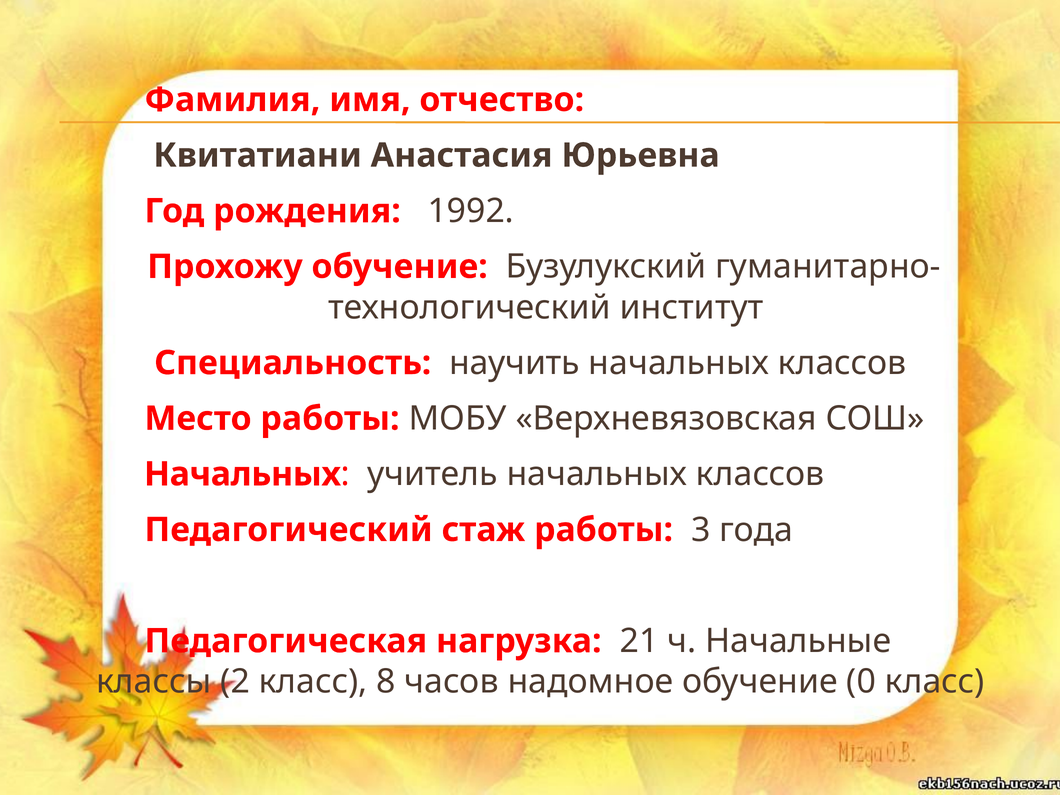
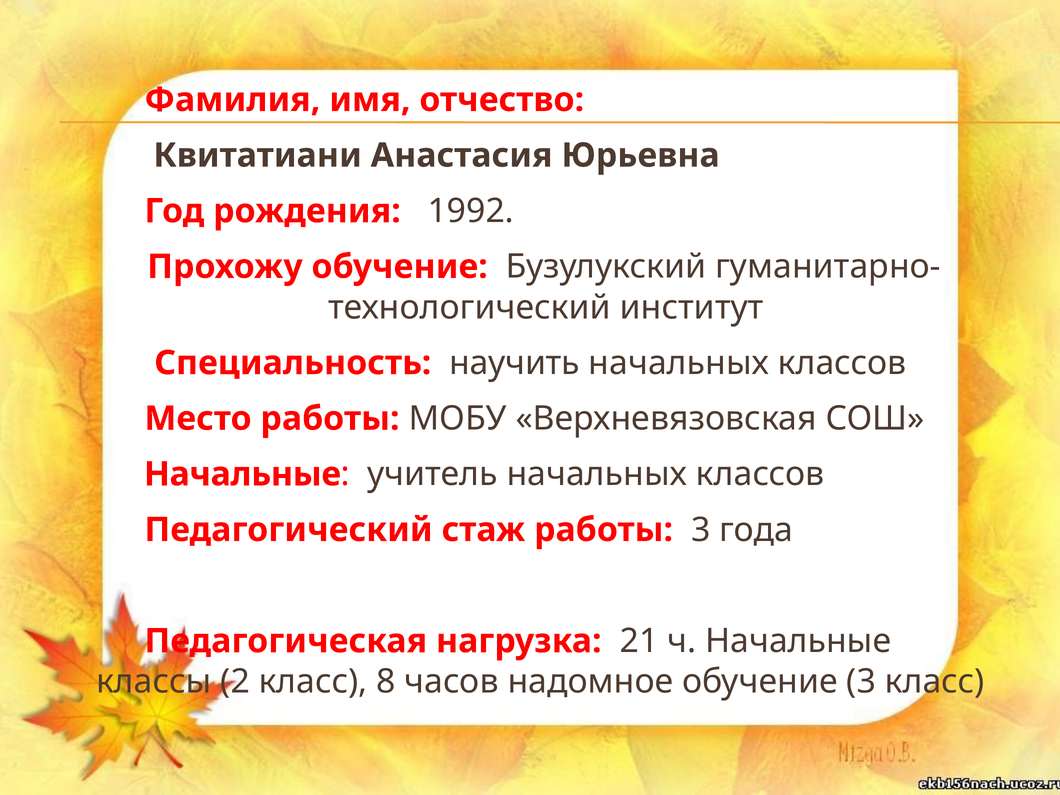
Начальных: Начальных -> Начальные (242, 474)
обучение 0: 0 -> 3 (861, 682)
